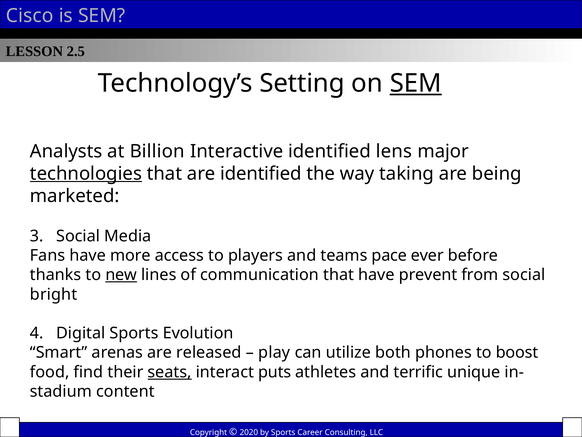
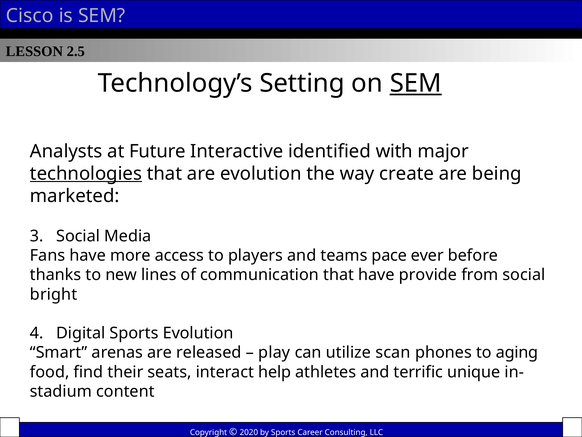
Billion: Billion -> Future (157, 151)
lens: lens -> with (394, 151)
are identified: identified -> evolution (261, 173)
taking: taking -> create (407, 173)
new underline: present -> none (121, 275)
prevent: prevent -> provide (428, 275)
both: both -> scan (393, 352)
boost: boost -> aging (517, 352)
seats underline: present -> none (170, 372)
puts: puts -> help (275, 372)
